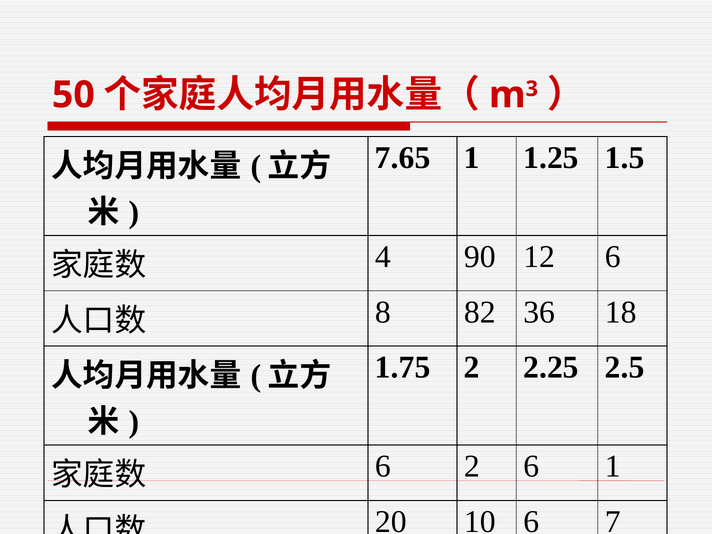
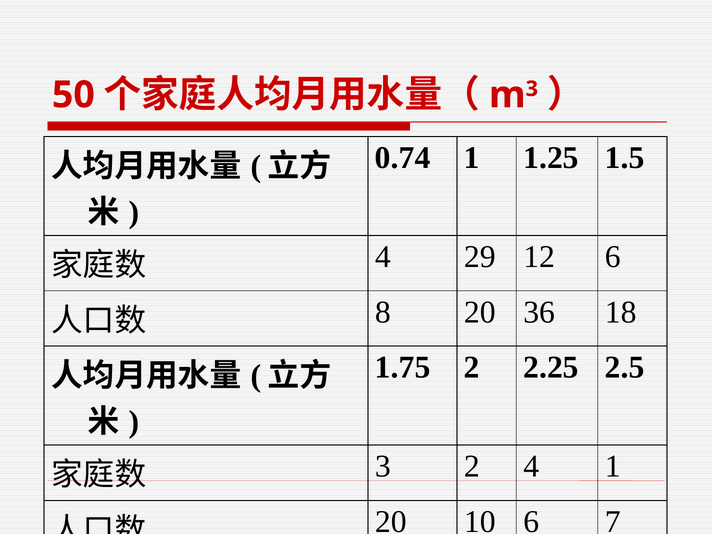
7.65: 7.65 -> 0.74 (403, 158)
90: 90 -> 29 (480, 257)
8 82: 82 -> 20 (480, 312)
6: 6 -> 3 (383, 467)
2 6: 6 -> 4 (531, 467)
